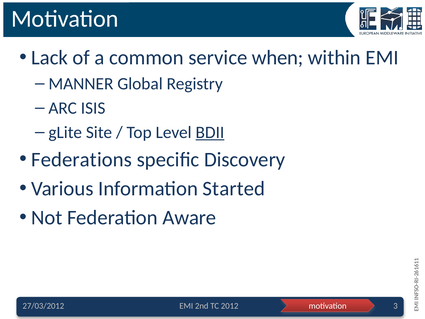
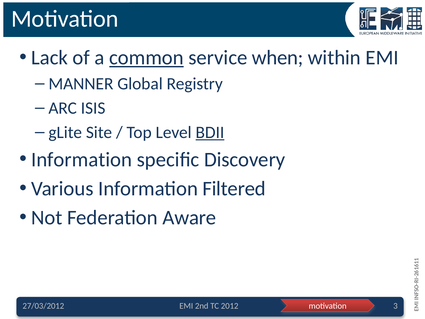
common underline: none -> present (146, 58)
Federations: Federations -> Information (82, 159)
Started: Started -> Filtered (234, 188)
